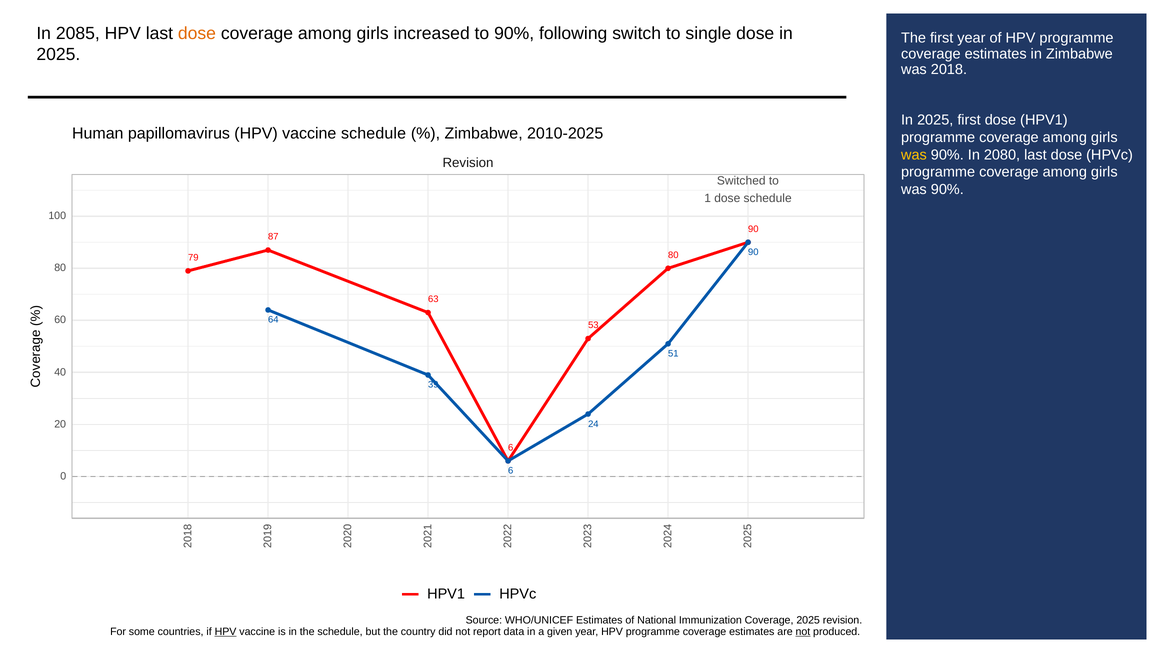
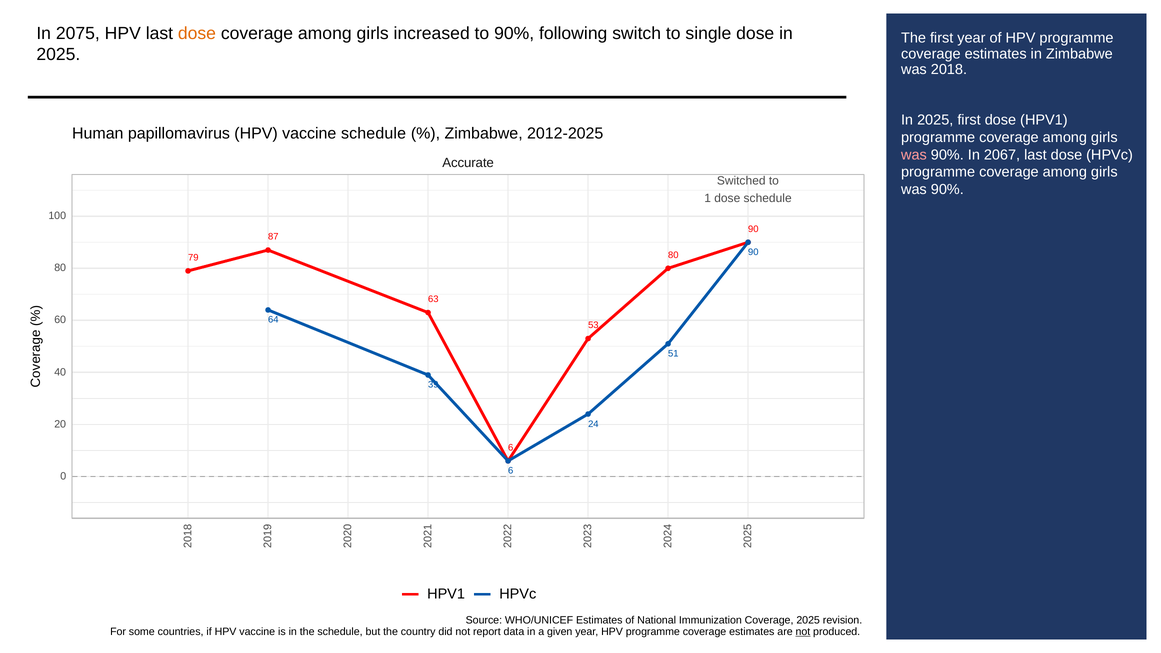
2085: 2085 -> 2075 (78, 33)
2010-2025: 2010-2025 -> 2012-2025 (565, 134)
was colour: yellow -> pink (914, 155)
2080: 2080 -> 2067 (1002, 155)
Revision: Revision -> Accurate (468, 163)
HPV underline: present -> none (226, 632)
